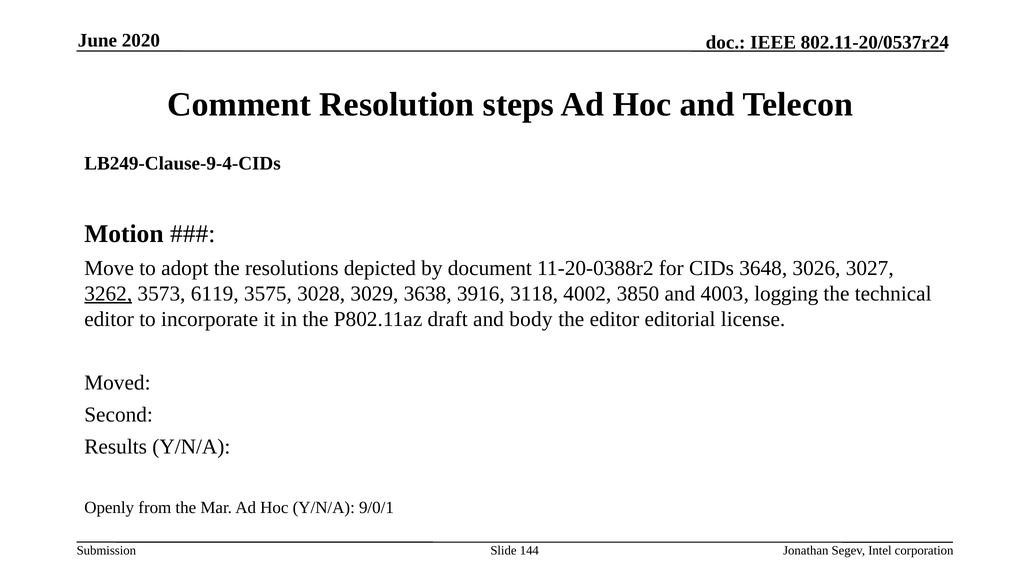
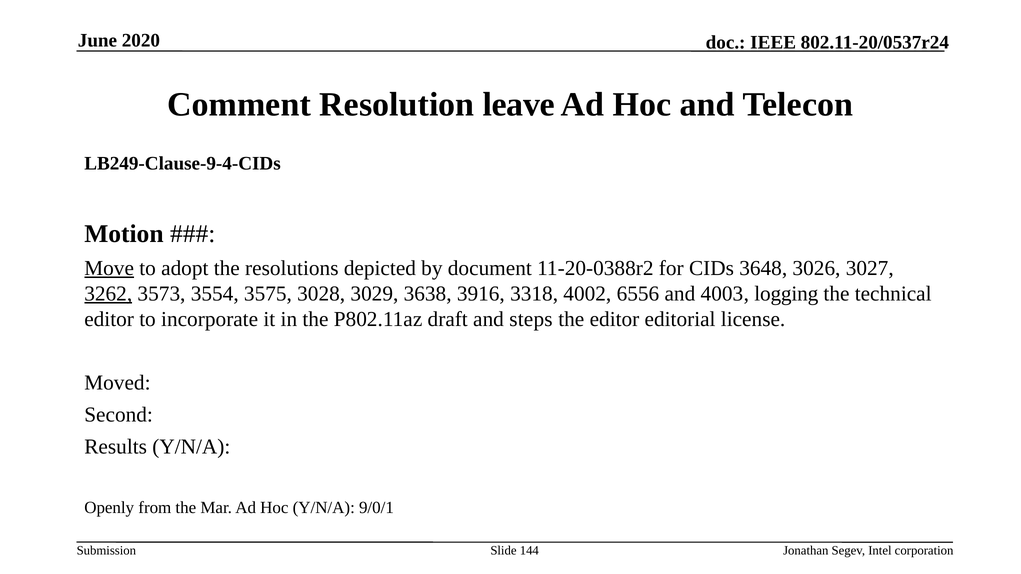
steps: steps -> leave (519, 104)
Move underline: none -> present (109, 268)
6119: 6119 -> 3554 (215, 294)
3118: 3118 -> 3318 (534, 294)
3850: 3850 -> 6556 (638, 294)
body: body -> steps (531, 319)
